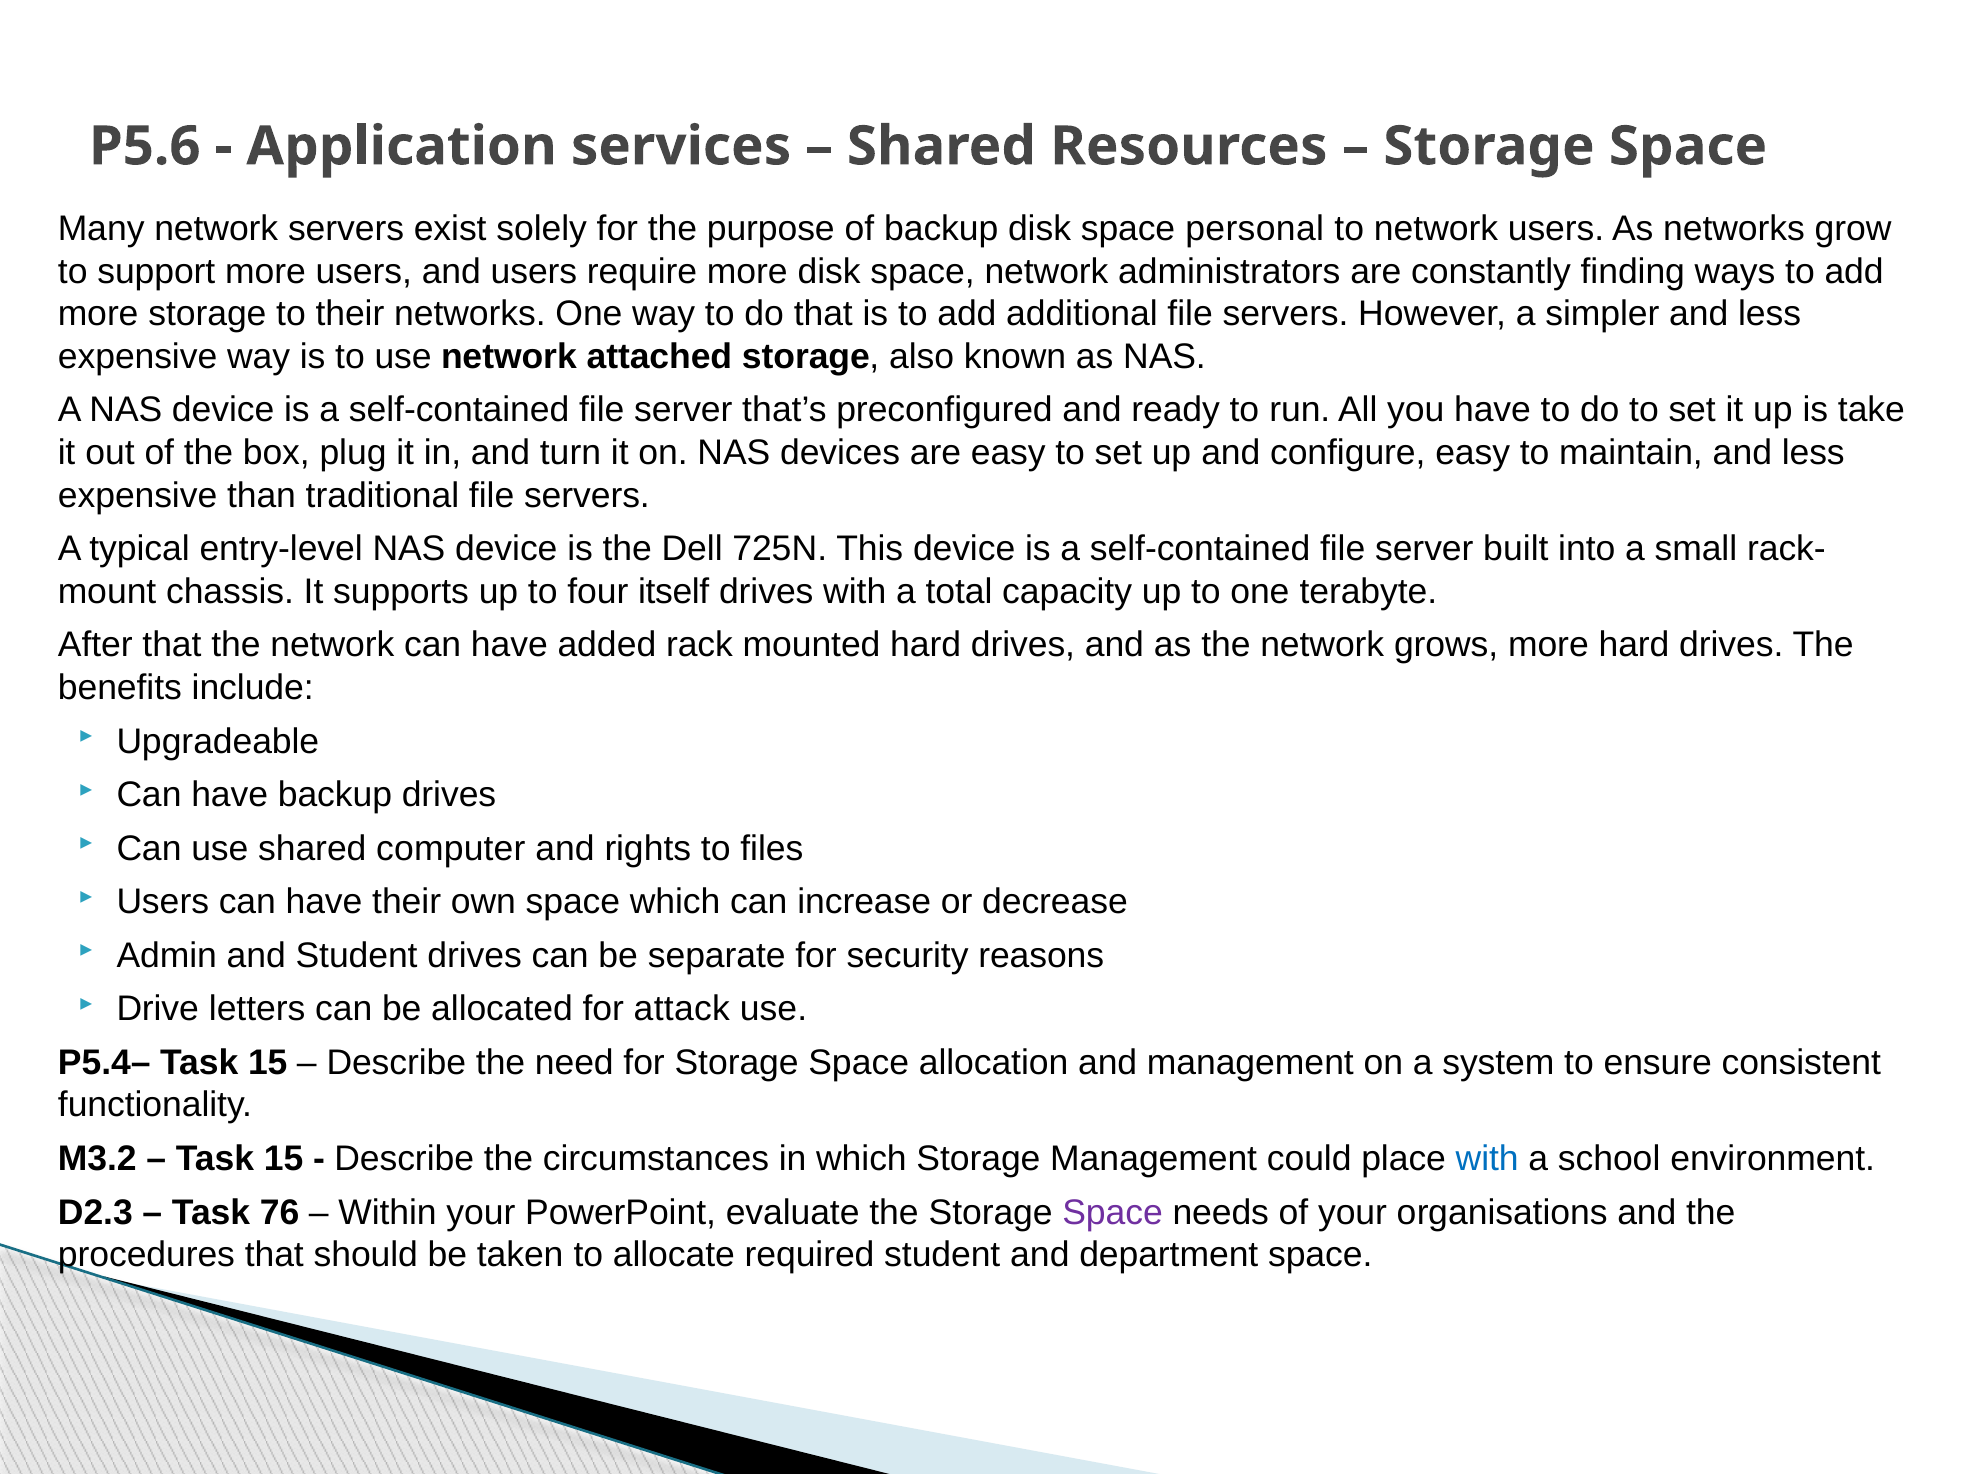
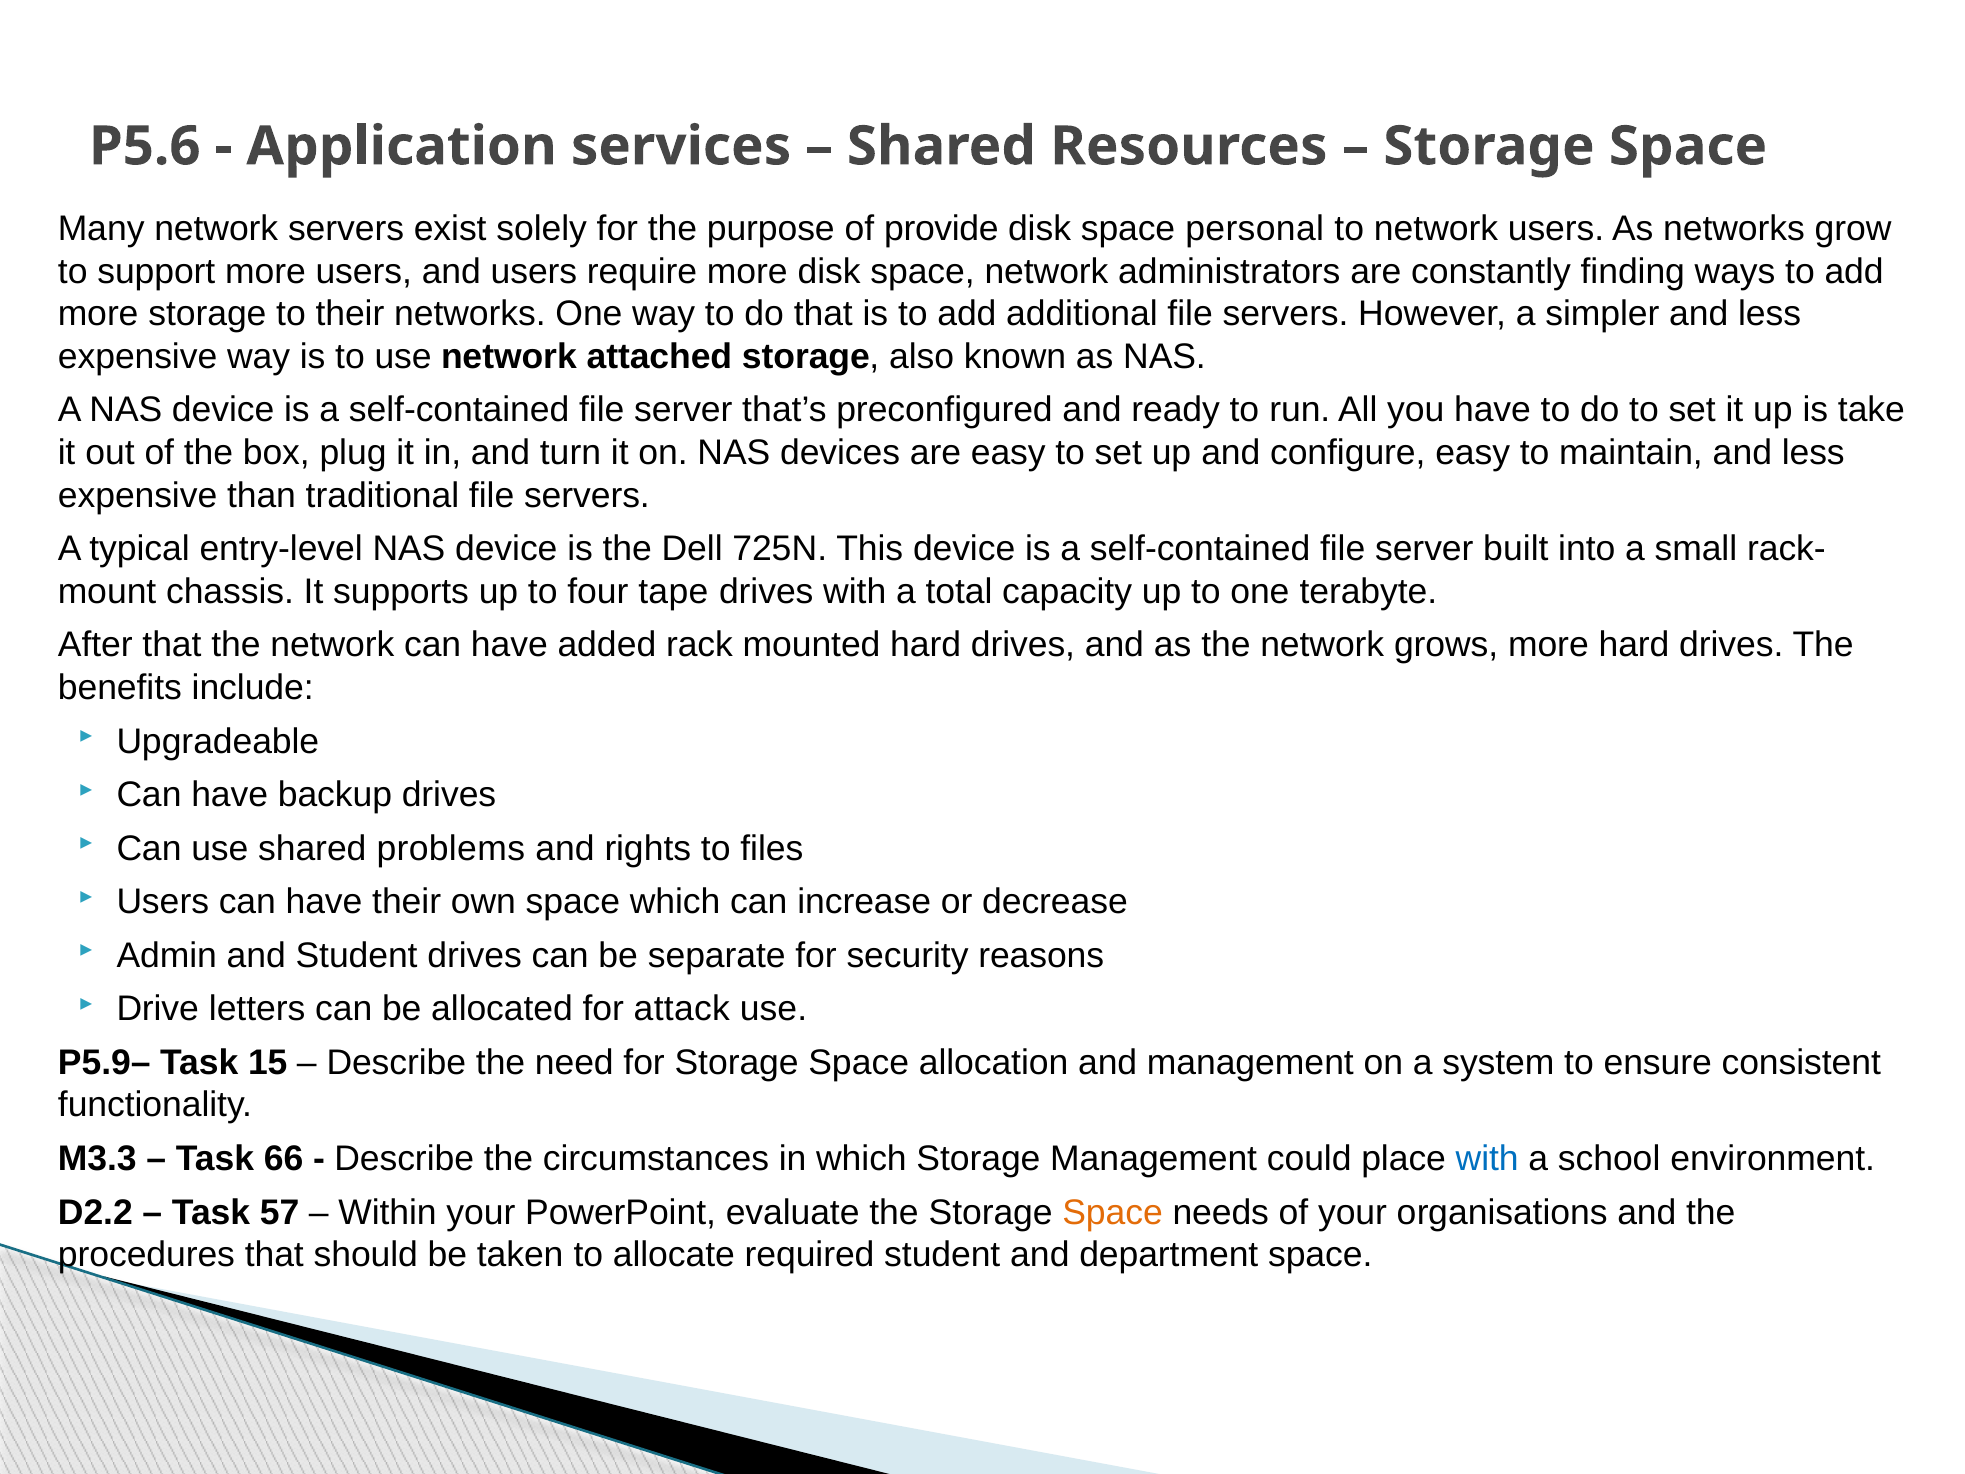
of backup: backup -> provide (941, 229)
itself: itself -> tape (673, 592)
computer: computer -> problems (451, 848)
P5.4–: P5.4– -> P5.9– (104, 1062)
M3.2: M3.2 -> M3.3 (97, 1159)
15: 15 -> 66 (284, 1159)
D2.3: D2.3 -> D2.2 (95, 1212)
76: 76 -> 57 (280, 1212)
Space colour: purple -> orange (1113, 1212)
